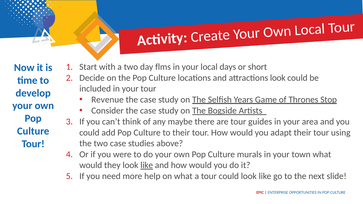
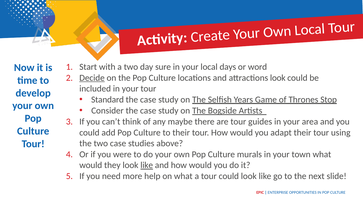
flms: flms -> sure (163, 67)
short: short -> word (257, 67)
Decide underline: none -> present (92, 78)
Revenue: Revenue -> Standard (108, 100)
